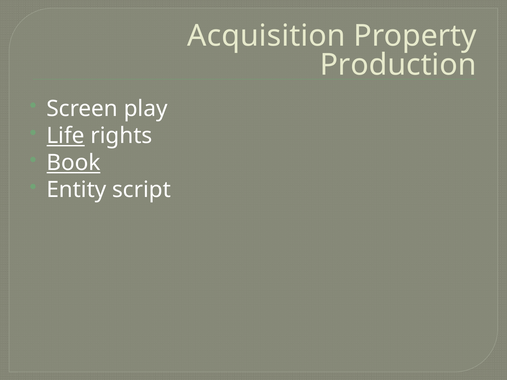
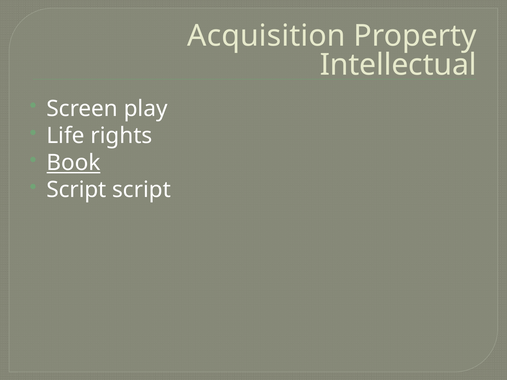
Production: Production -> Intellectual (398, 65)
Life underline: present -> none (66, 136)
Entity: Entity -> Script (76, 190)
